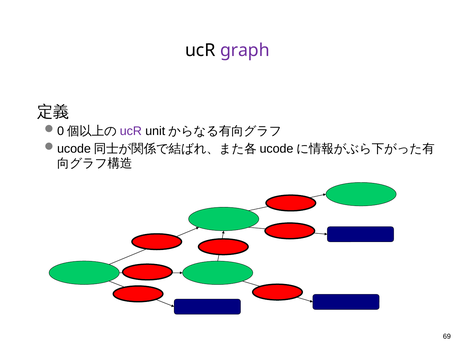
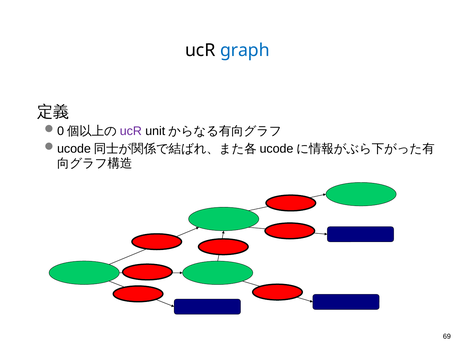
graph colour: purple -> blue (245, 50)
